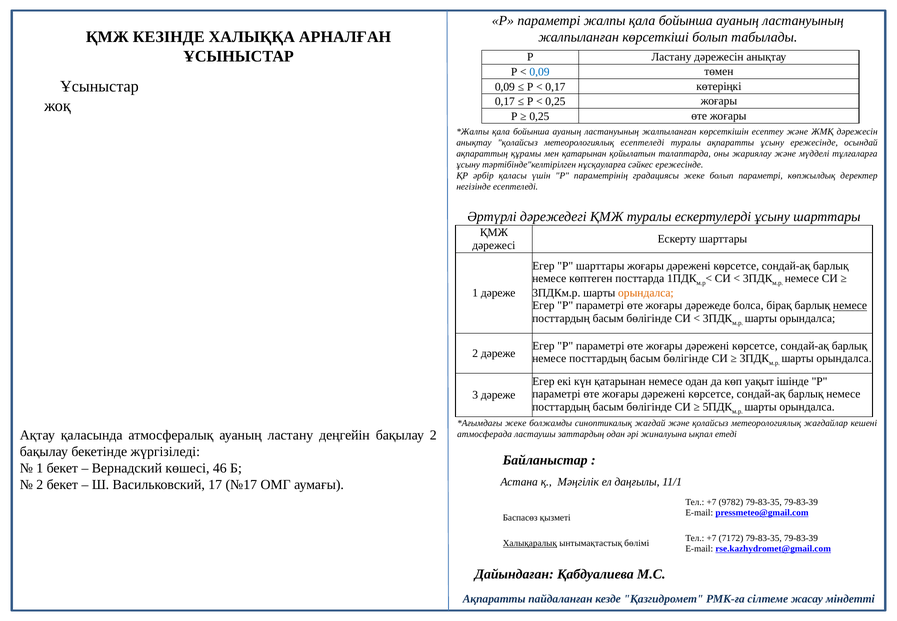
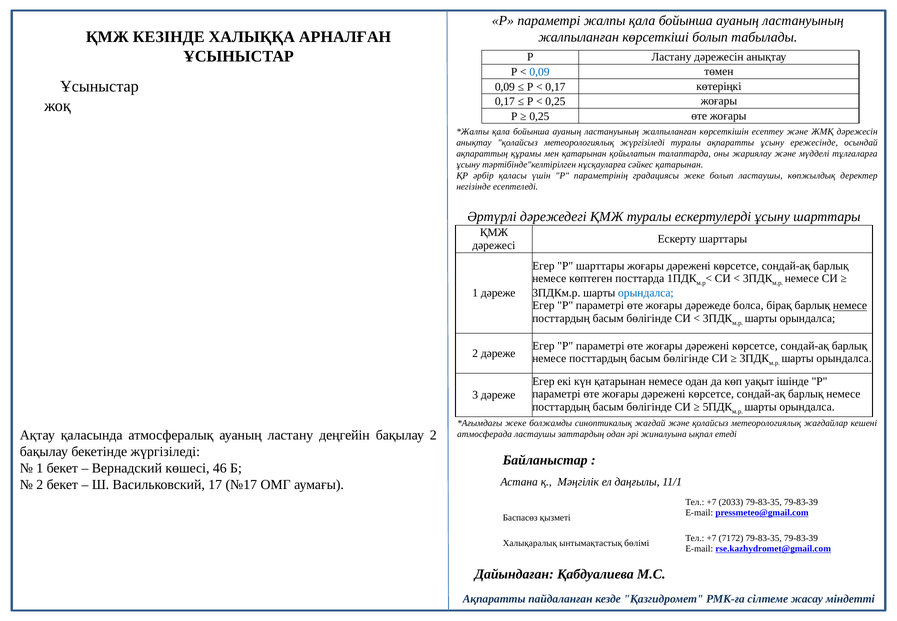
метеорологиялық есептеледі: есептеледі -> жүргізіледі (642, 143)
сәйкес ережесінде: ережесінде -> қатарынан (679, 165)
болып параметрі: параметрі -> ластаушы (761, 176)
орындалса colour: orange -> blue (646, 293)
9782: 9782 -> 2033 (731, 502)
Халықаралық underline: present -> none (530, 543)
